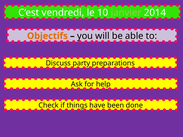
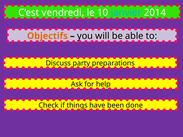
janvier colour: light green -> light blue (126, 13)
